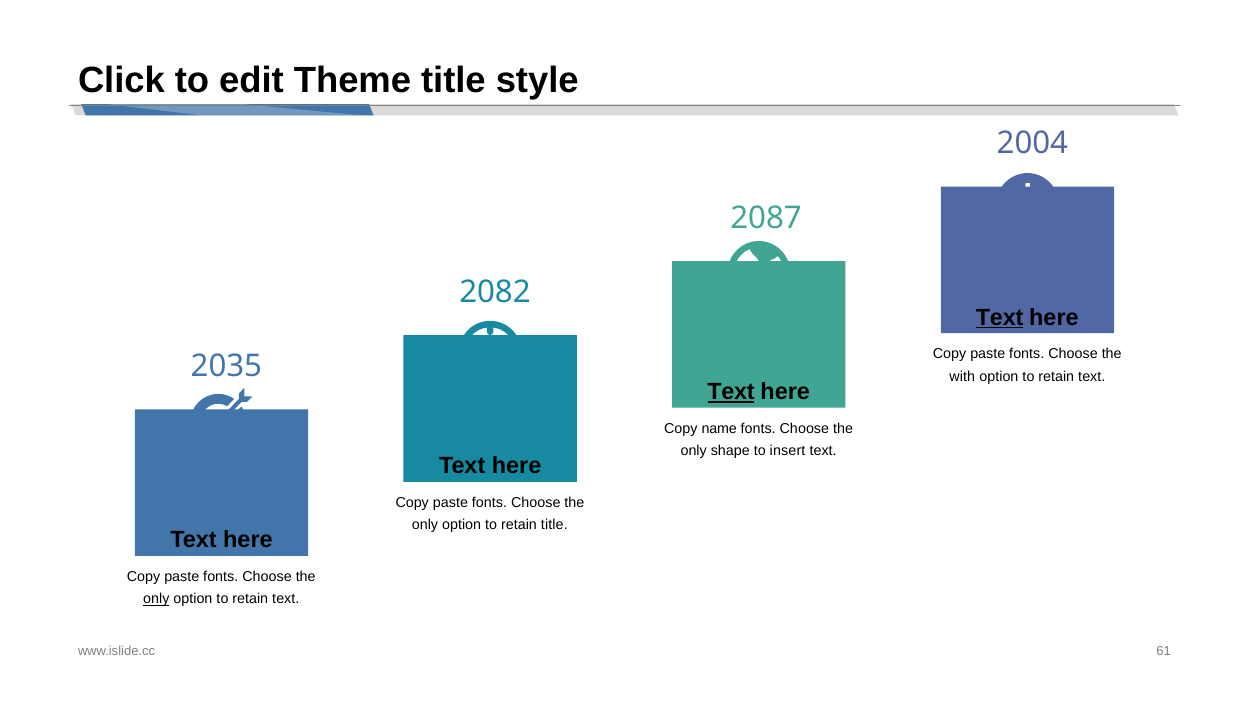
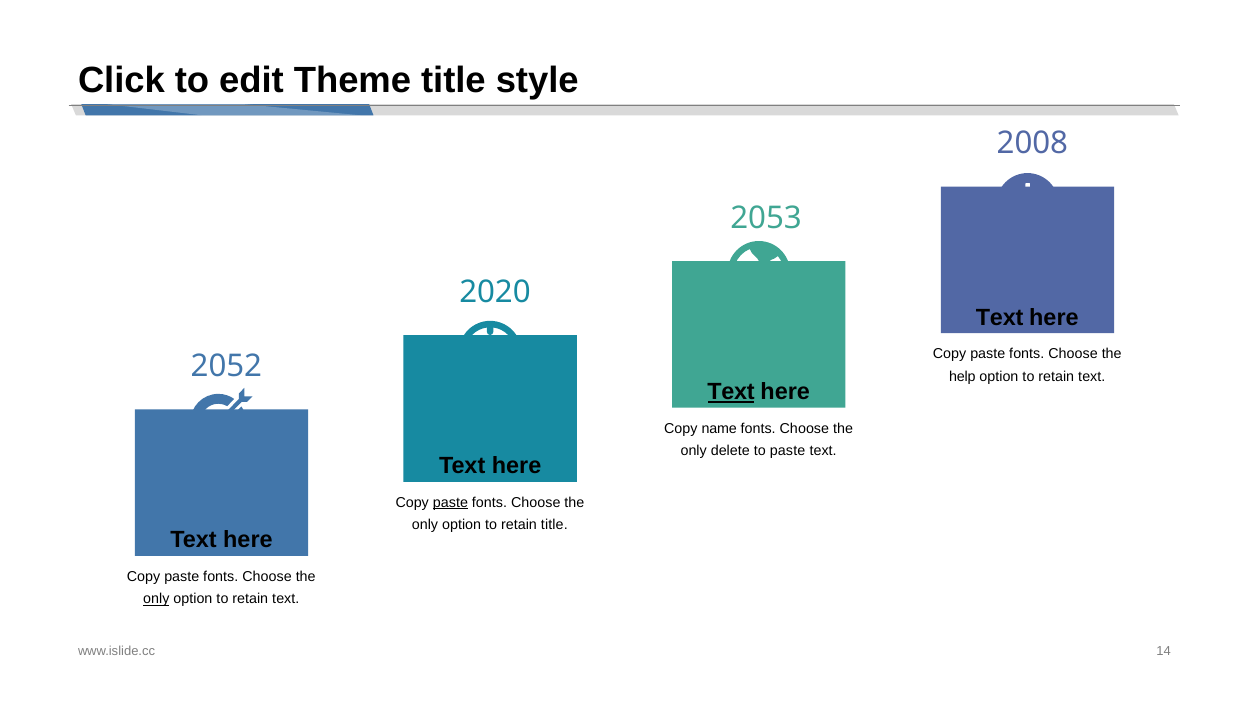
2004: 2004 -> 2008 (1032, 143)
2087: 2087 -> 2053 (766, 218)
2082: 2082 -> 2020 (495, 292)
Text underline: present -> none (1000, 317)
2035: 2035 -> 2052 (226, 366)
with: with -> help (962, 376)
shape: shape -> delete (730, 451)
to insert: insert -> paste (788, 451)
paste underline: none -> present (450, 502)
61: 61 -> 14 (1164, 651)
